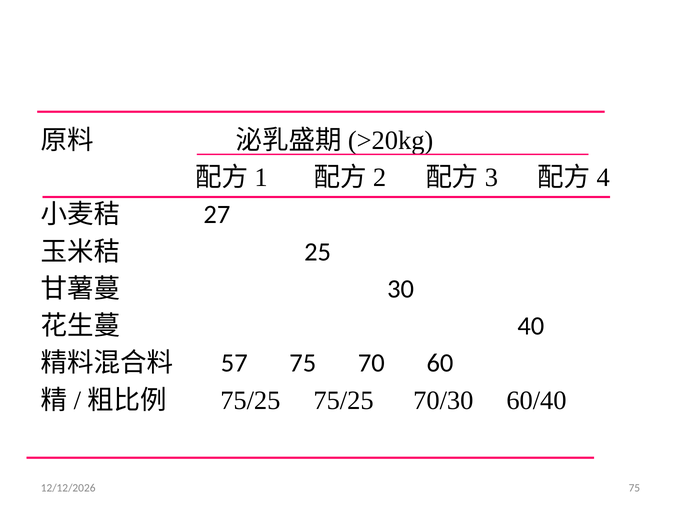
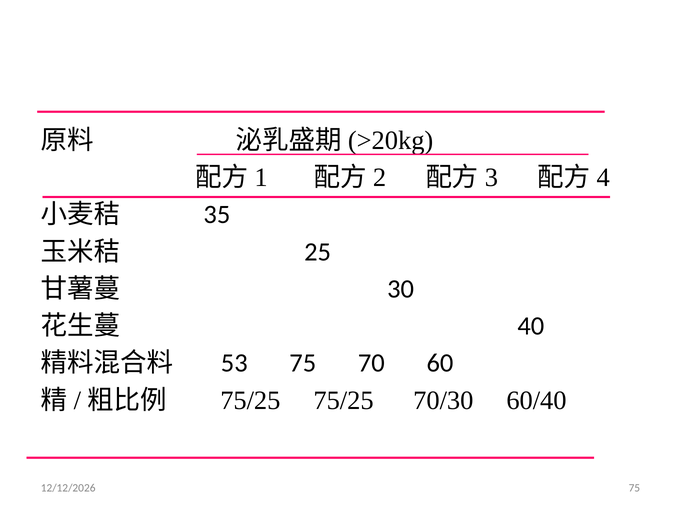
27: 27 -> 35 (217, 215)
57: 57 -> 53 (234, 363)
